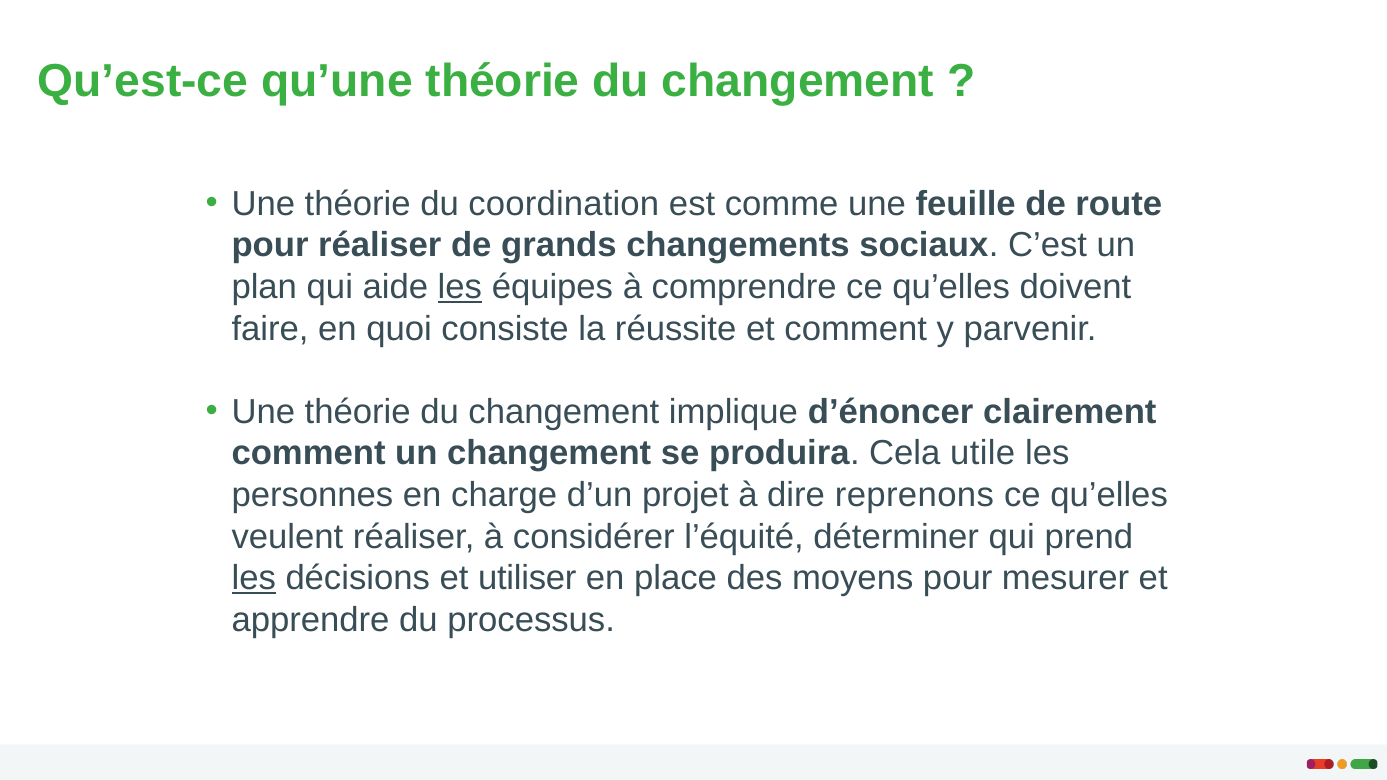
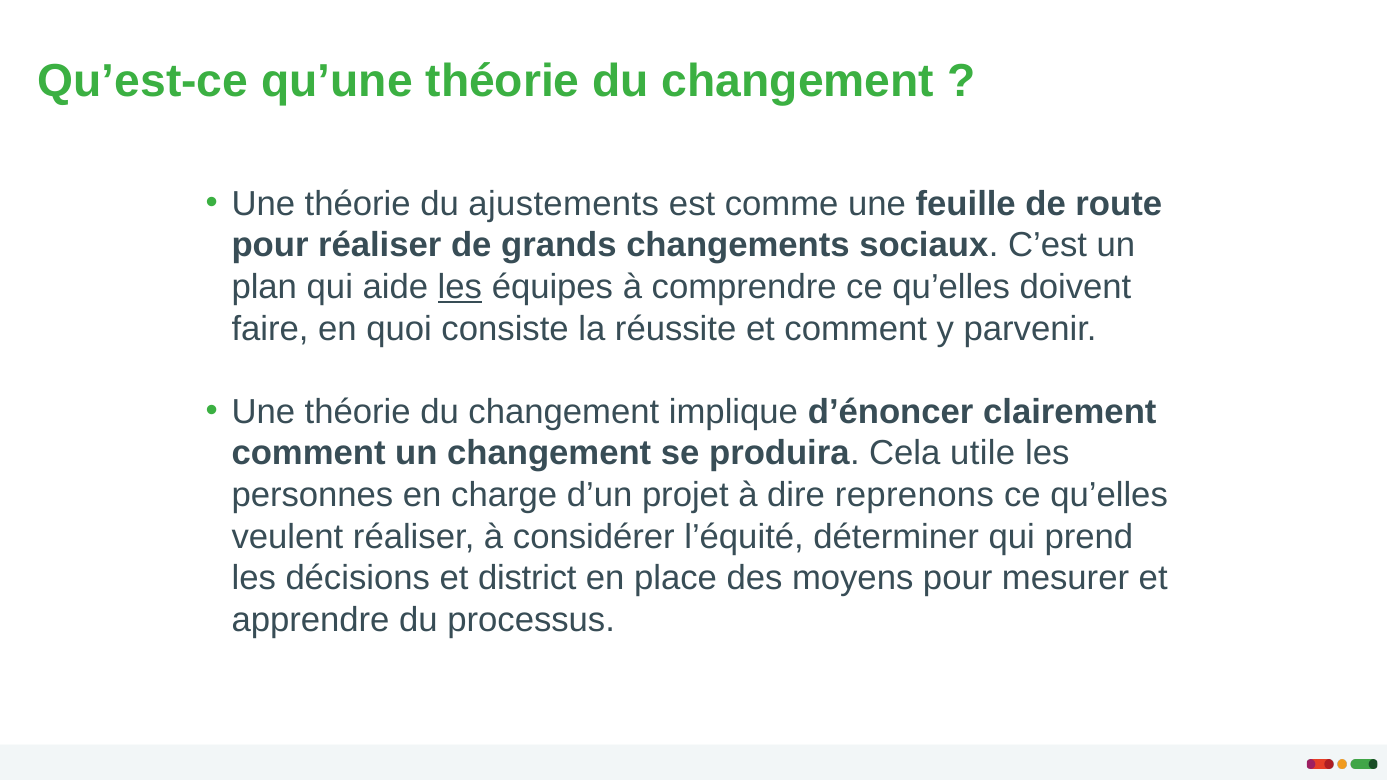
coordination: coordination -> ajustements (564, 204)
les underline: present -> none (254, 578)
utiliser: utiliser -> district (527, 578)
